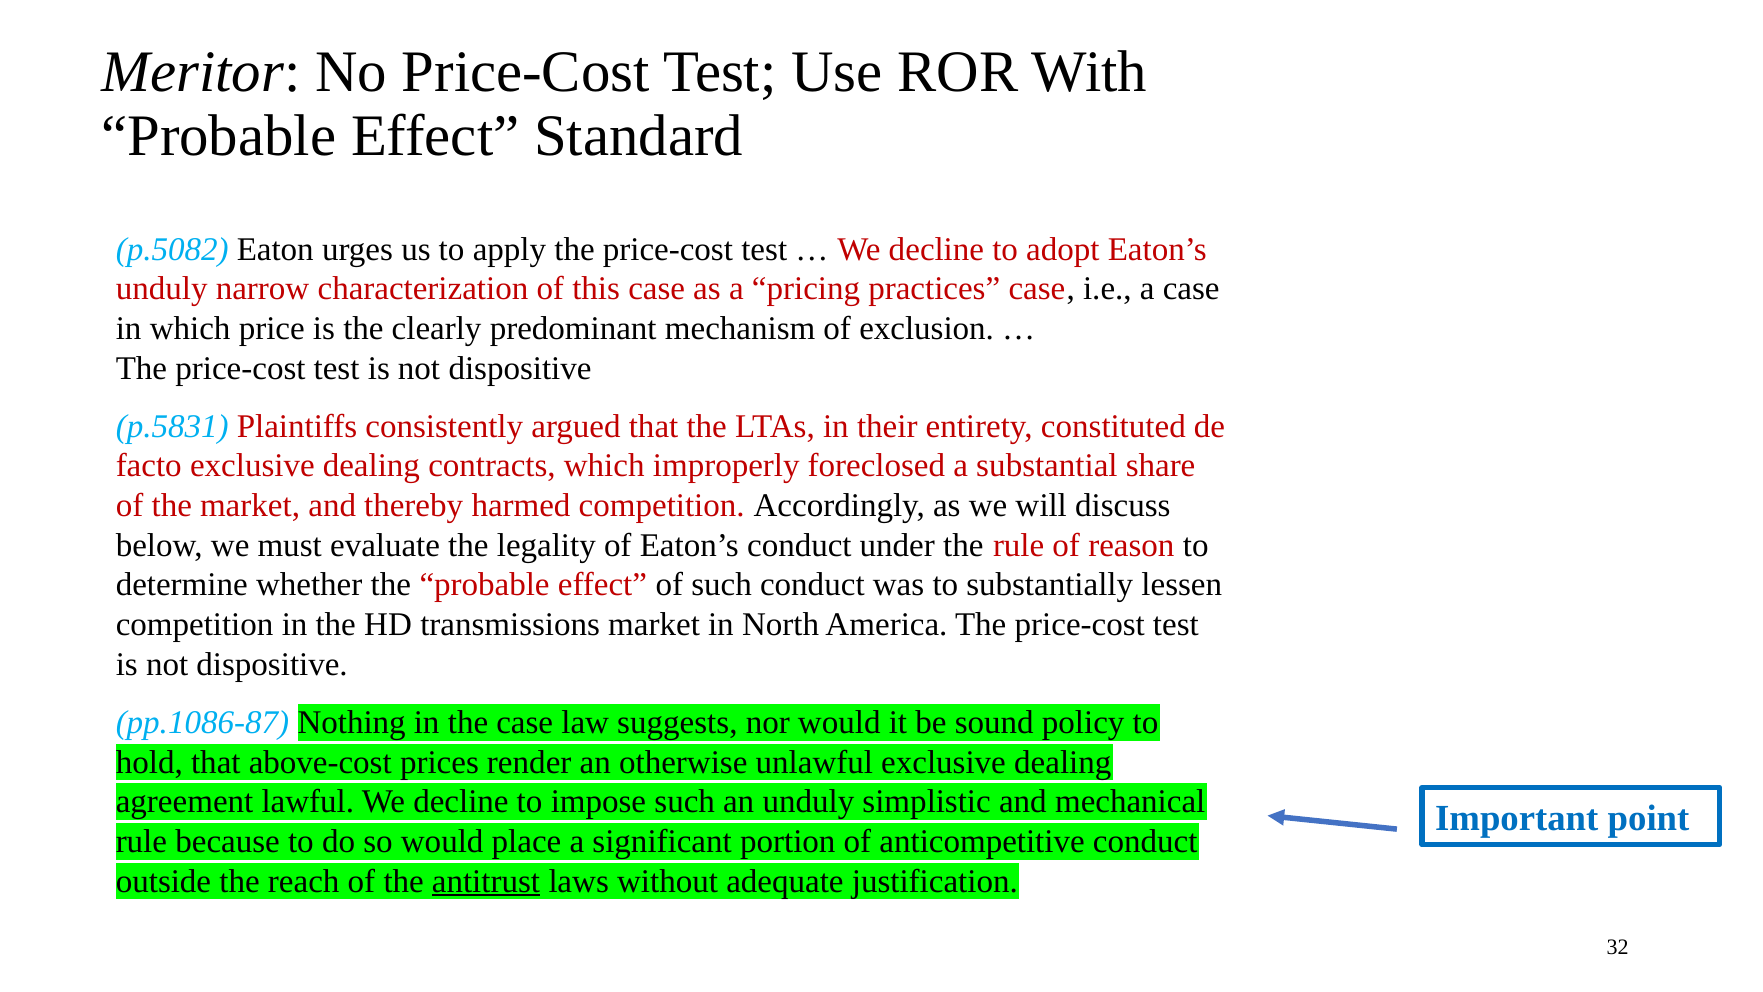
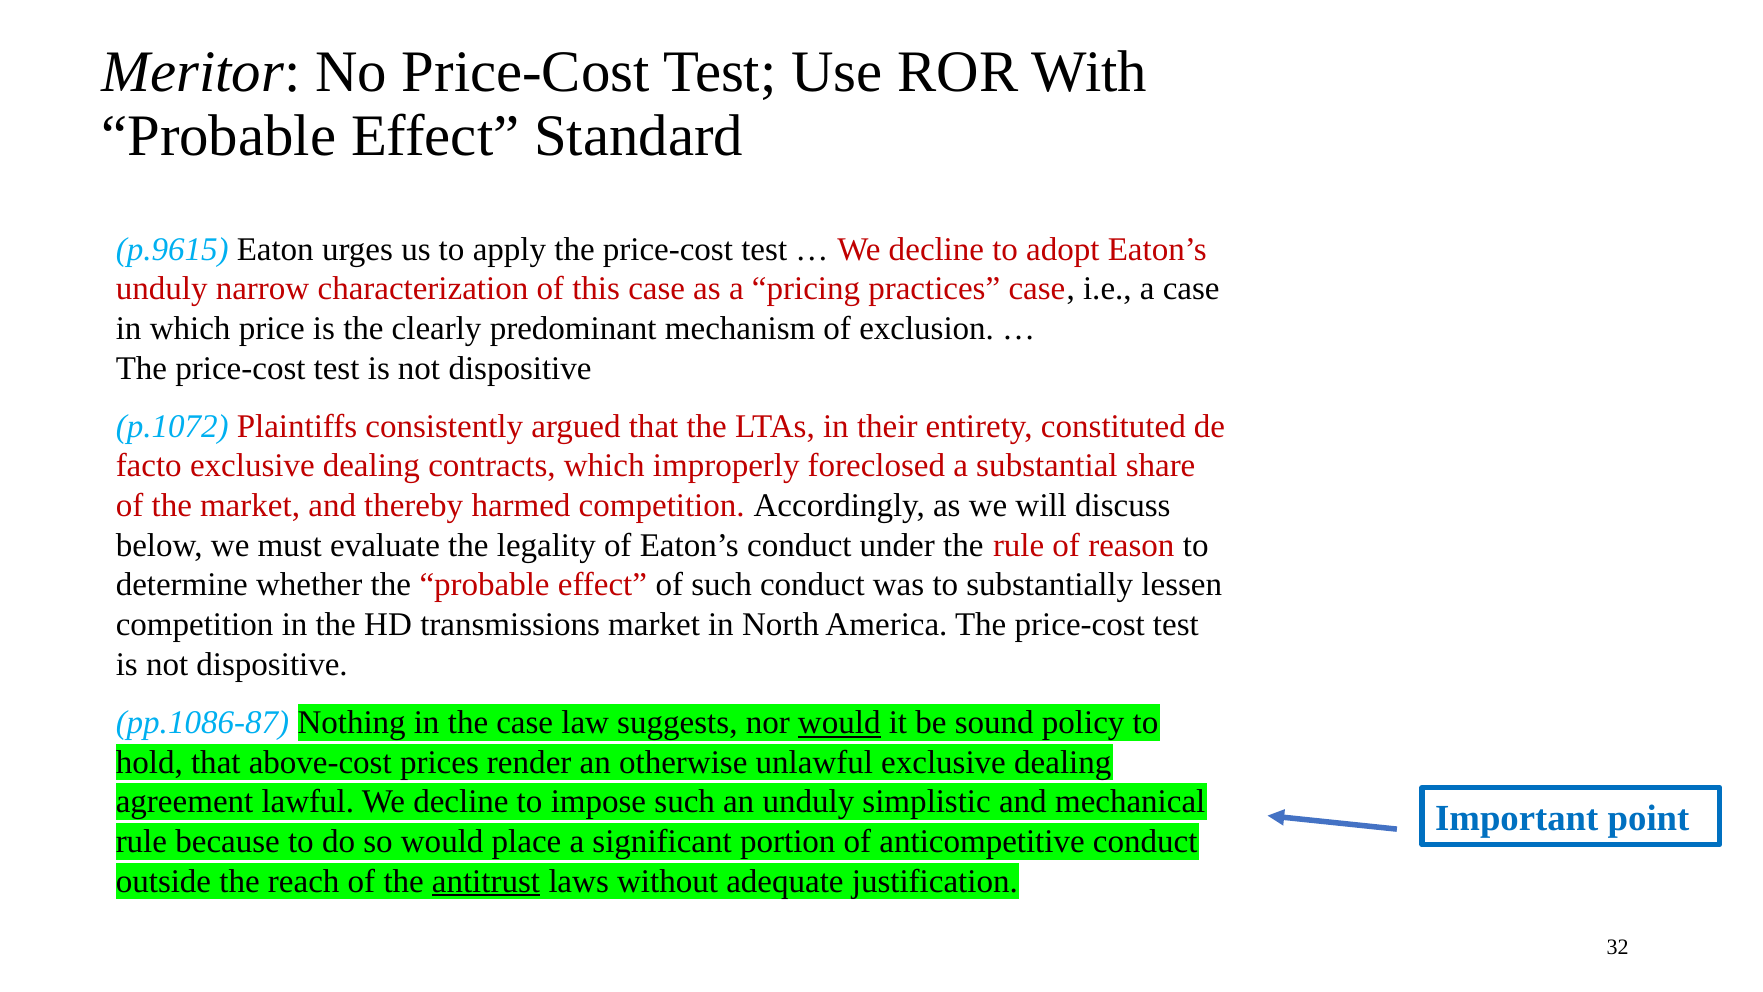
p.5082: p.5082 -> p.9615 (172, 249)
p.5831: p.5831 -> p.1072 (172, 426)
would underline: none -> present (839, 722)
